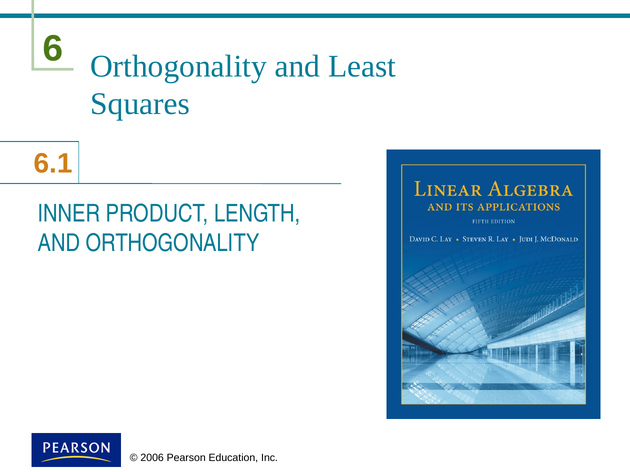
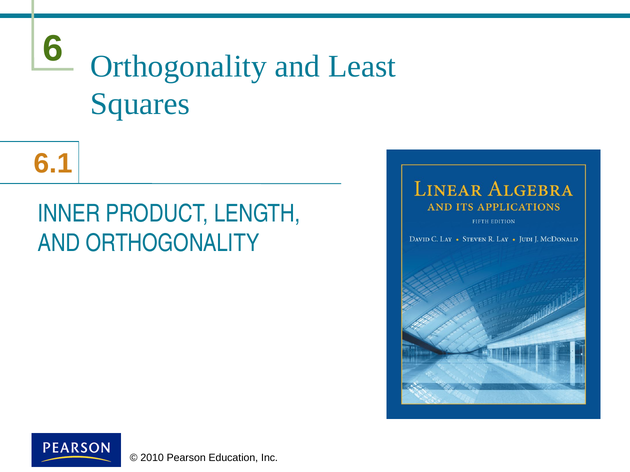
2006: 2006 -> 2010 (152, 458)
